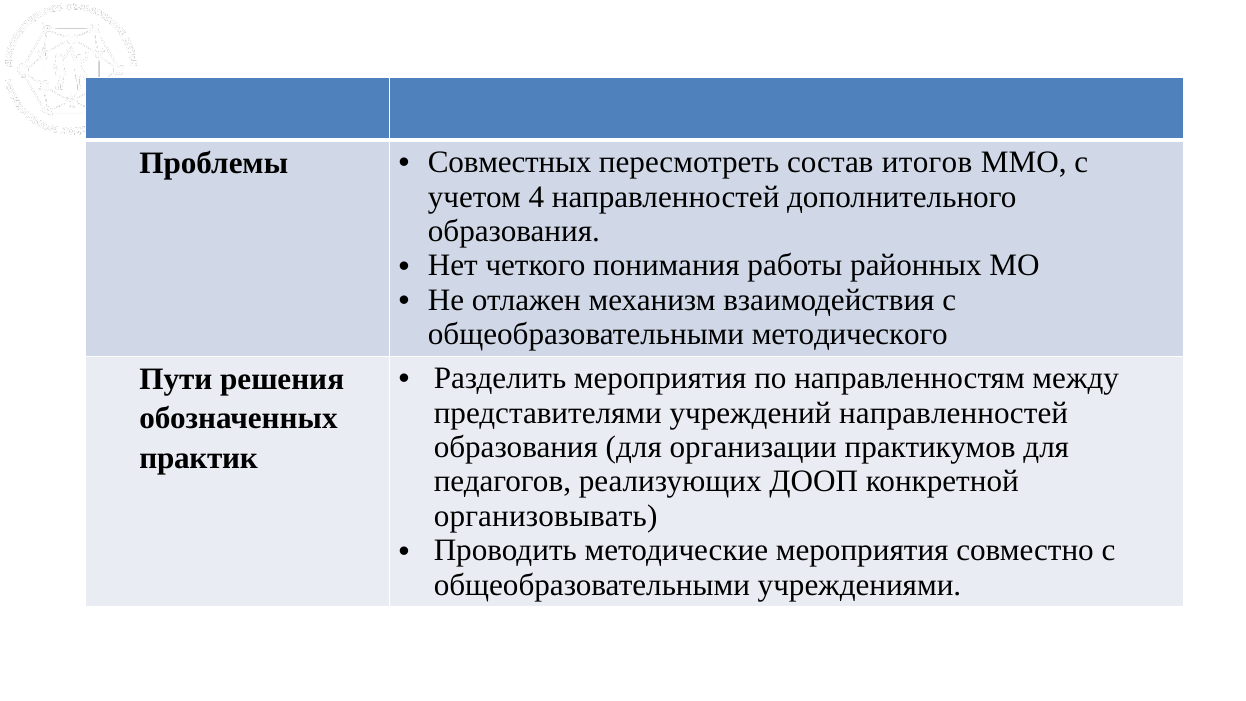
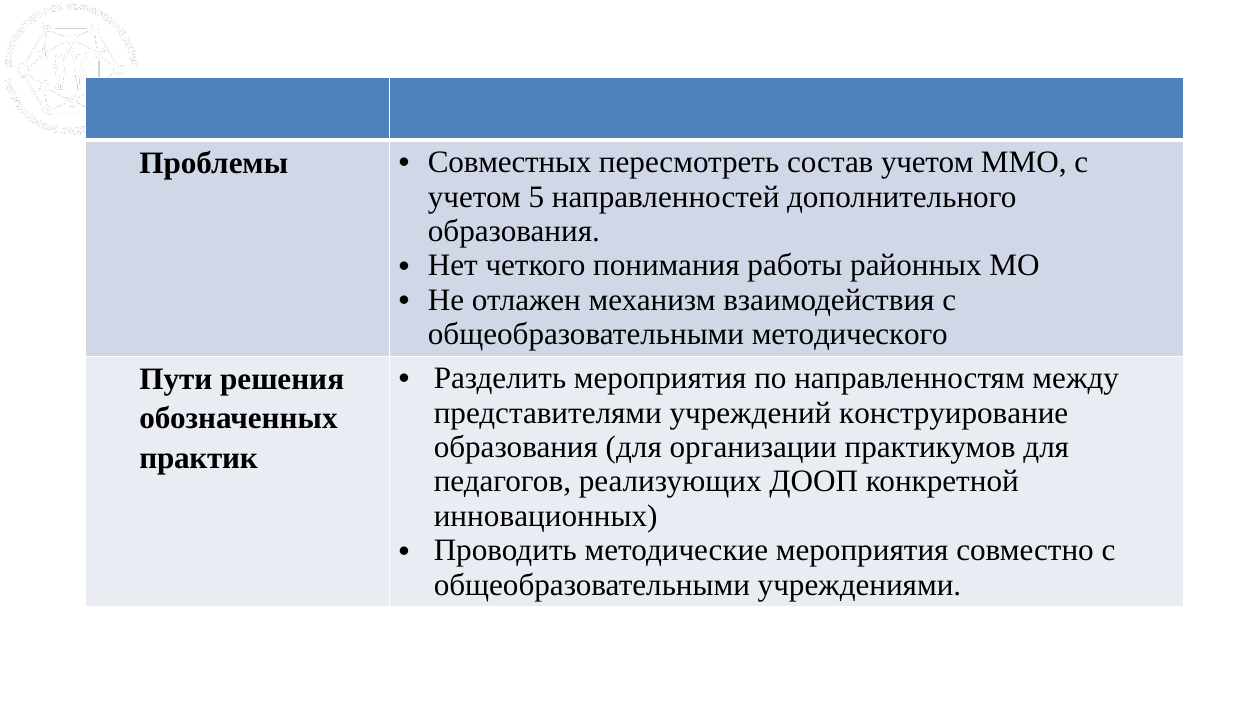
состав итогов: итогов -> учетом (927, 162)
4: 4 -> 5 (536, 197)
учреждений направленностей: направленностей -> конструирование (954, 413)
организовывать: организовывать -> инновационных (546, 516)
